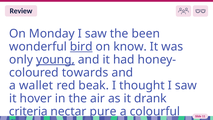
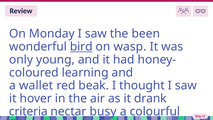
know: know -> wasp (130, 47)
young underline: present -> none (55, 59)
towards: towards -> learning (85, 72)
pure: pure -> busy (103, 111)
